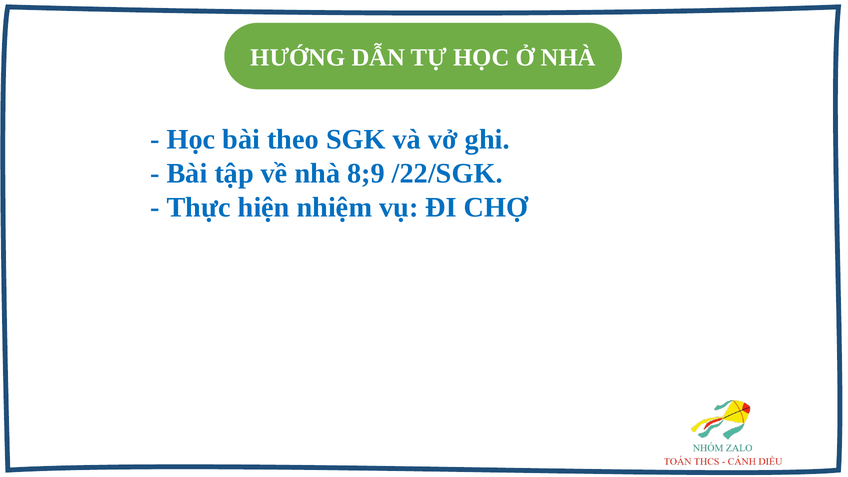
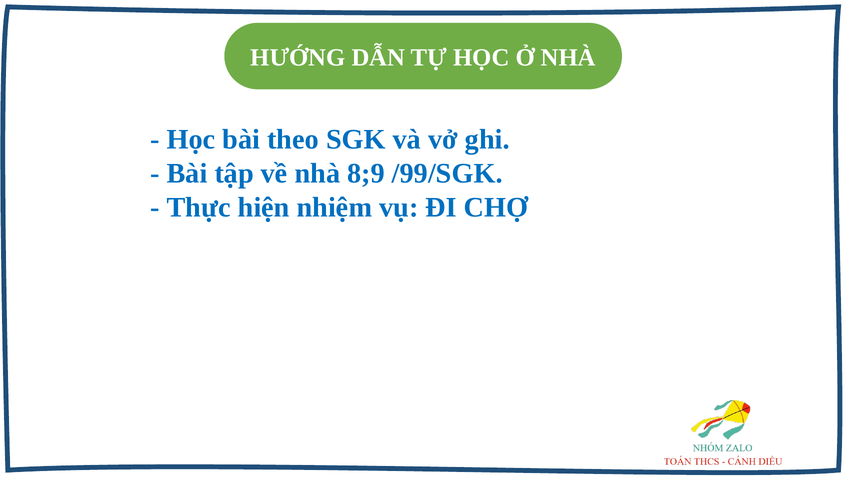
/22/SGK: /22/SGK -> /99/SGK (447, 174)
